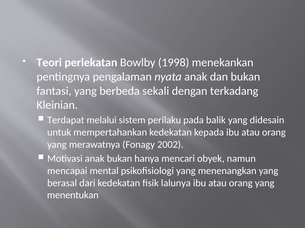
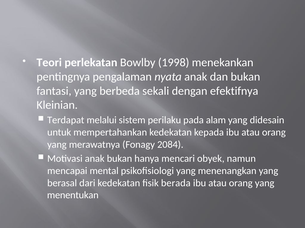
terkadang: terkadang -> efektifnya (234, 91)
balik: balik -> alam (216, 121)
2002: 2002 -> 2084 (170, 145)
lalunya: lalunya -> berada (176, 184)
